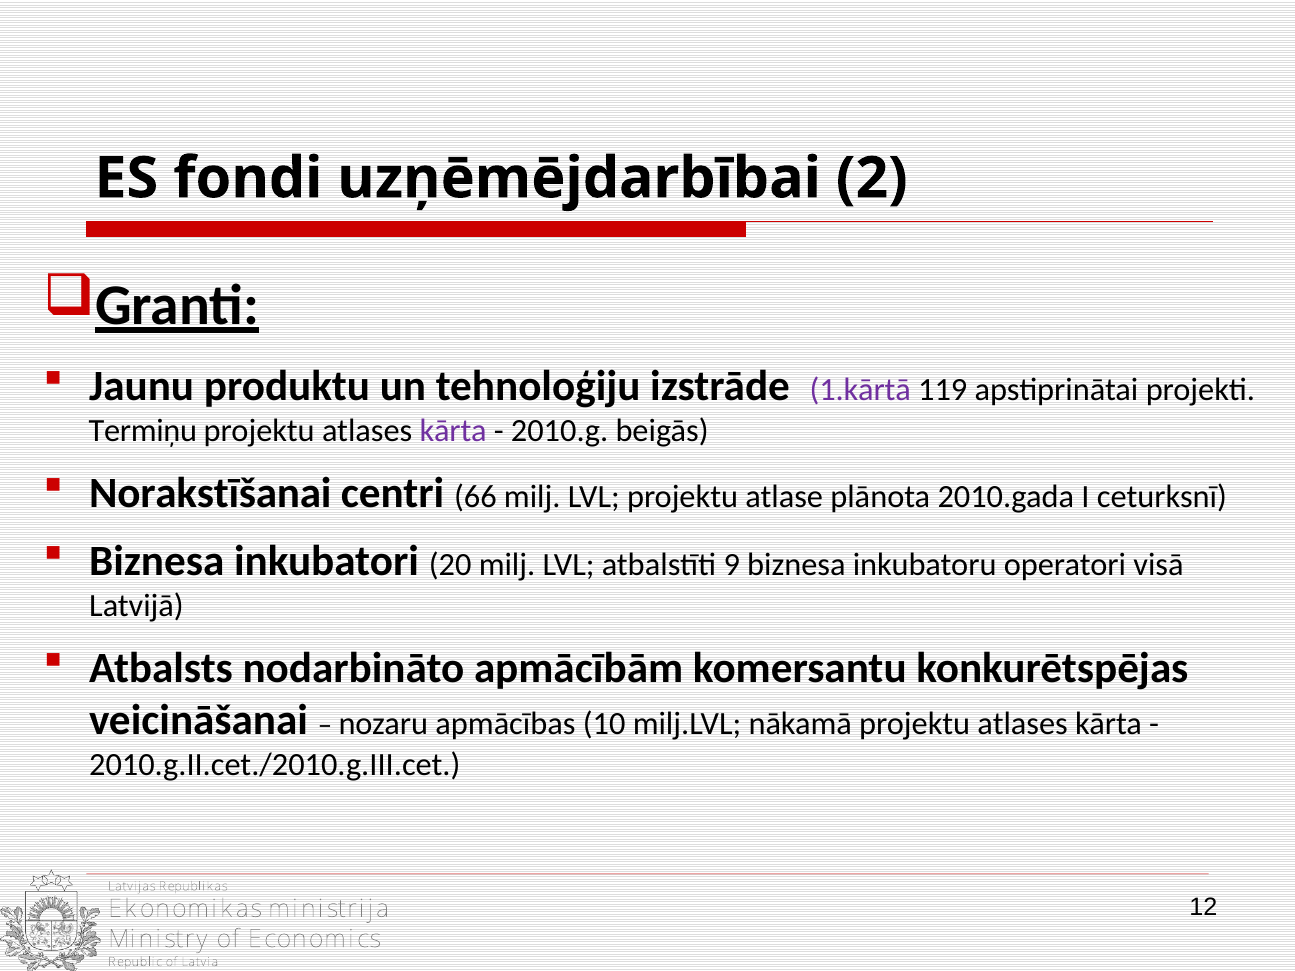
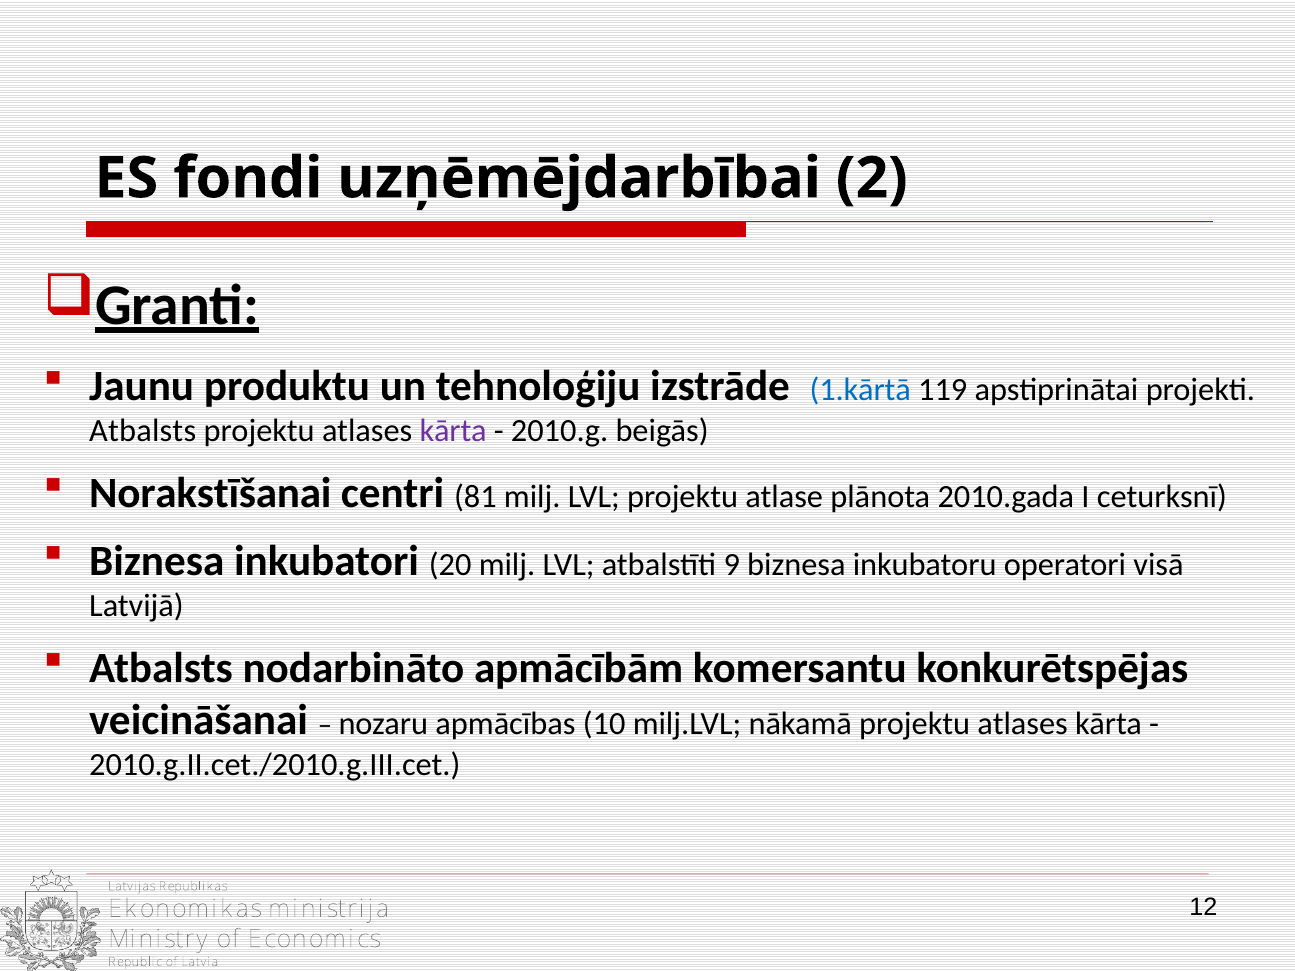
1.kārtā colour: purple -> blue (860, 390)
Termiņu: Termiņu -> Atbalsts (143, 431)
66: 66 -> 81 (475, 497)
